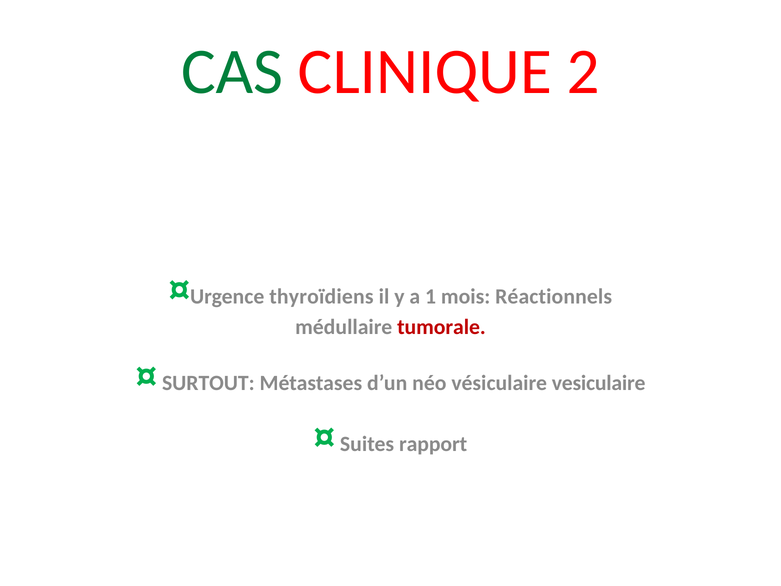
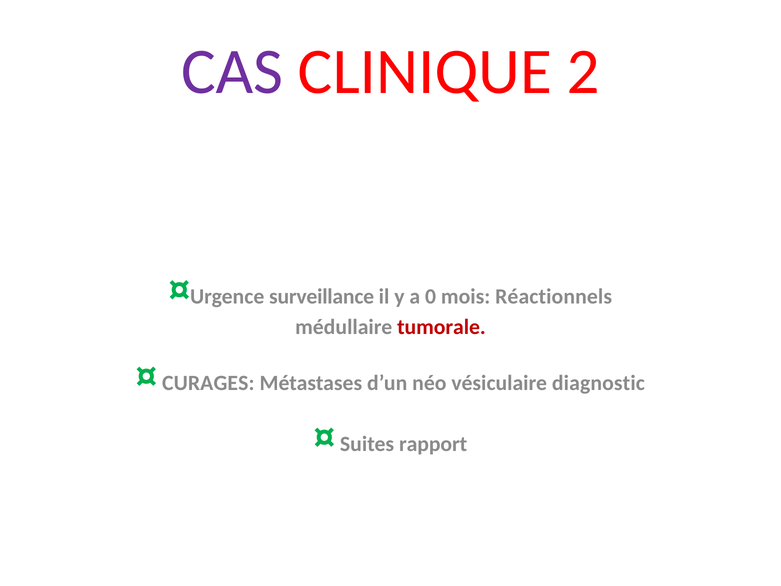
CAS colour: green -> purple (232, 72)
thyroïdiens: thyroïdiens -> surveillance (322, 296)
1: 1 -> 0 (431, 296)
SURTOUT: SURTOUT -> CURAGES (208, 383)
vesiculaire: vesiculaire -> diagnostic (598, 383)
